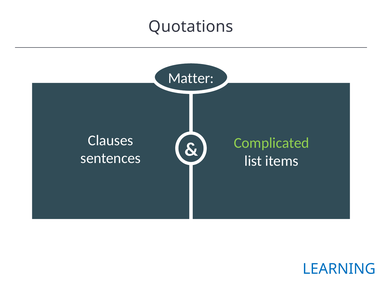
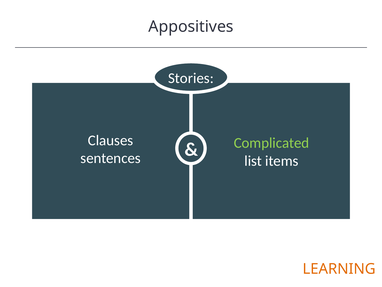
Quotations: Quotations -> Appositives (191, 27)
Matter: Matter -> Stories (191, 78)
LEARNING colour: blue -> orange (339, 268)
